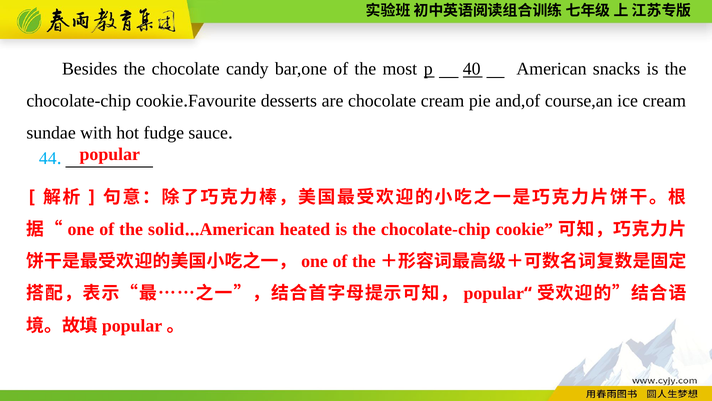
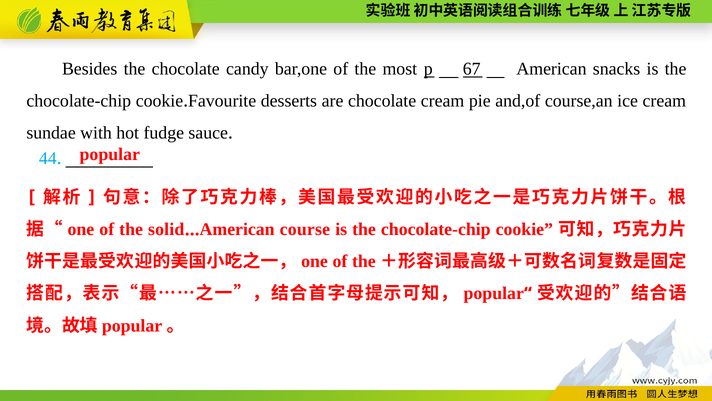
40: 40 -> 67 (472, 69)
heated: heated -> course (305, 229)
